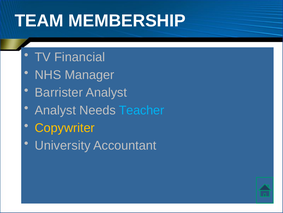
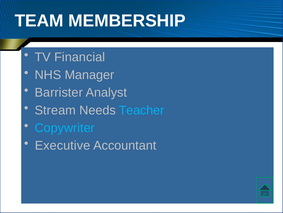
Analyst: Analyst -> Stream (55, 110)
Copywriter colour: yellow -> light blue (65, 127)
University: University -> Executive (63, 145)
